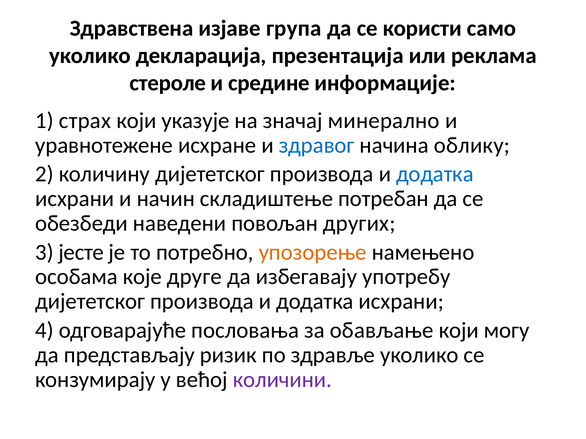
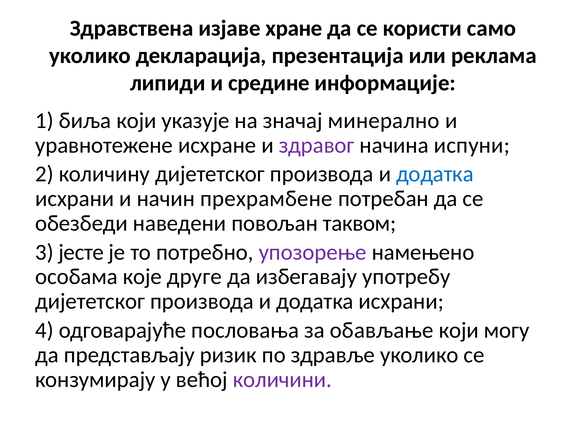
група: група -> хране (294, 28)
стероле: стероле -> липиди (168, 83)
страх: страх -> биља (85, 121)
здравог colour: blue -> purple (317, 145)
облику: облику -> испуни (472, 145)
складиштење: складиштење -> прехрамбене (266, 199)
других: других -> таквом (359, 224)
упозорење colour: orange -> purple (313, 253)
